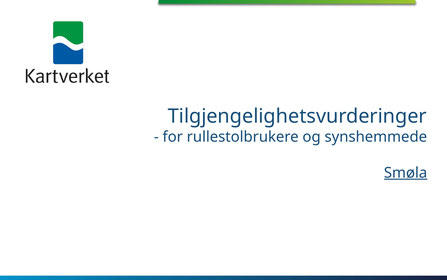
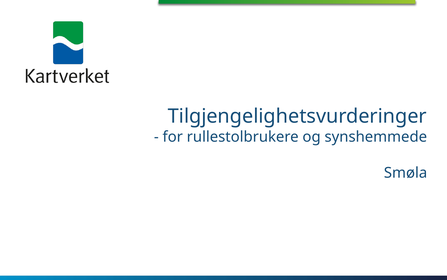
Smøla underline: present -> none (406, 172)
